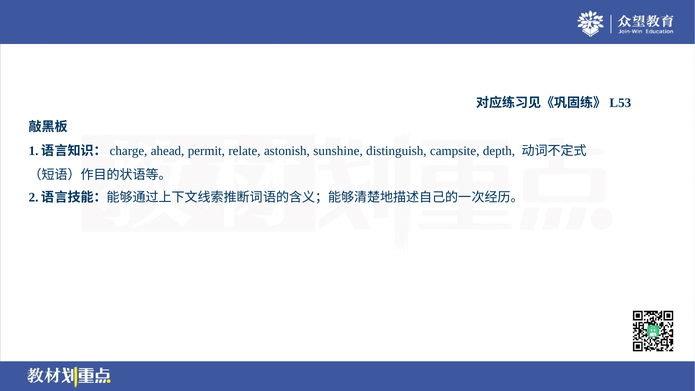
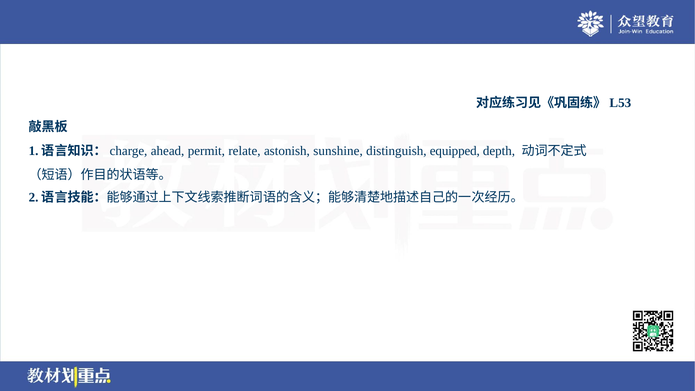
campsite: campsite -> equipped (455, 151)
